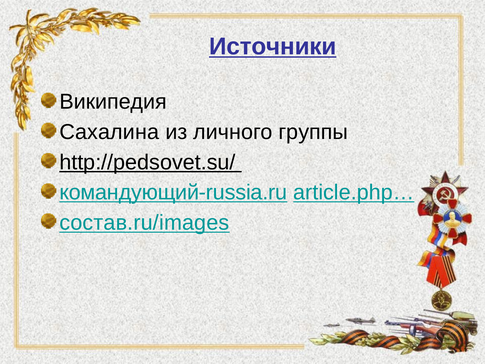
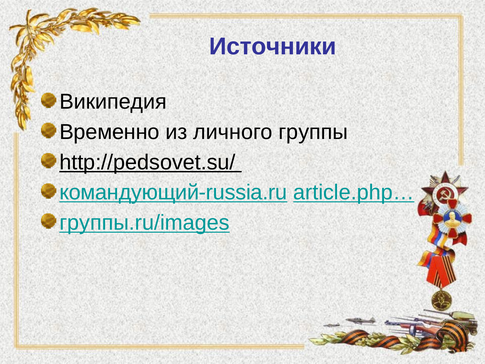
Источники underline: present -> none (273, 47)
Сахалина: Сахалина -> Временно (109, 132)
состав.ru/images: состав.ru/images -> группы.ru/images (144, 222)
